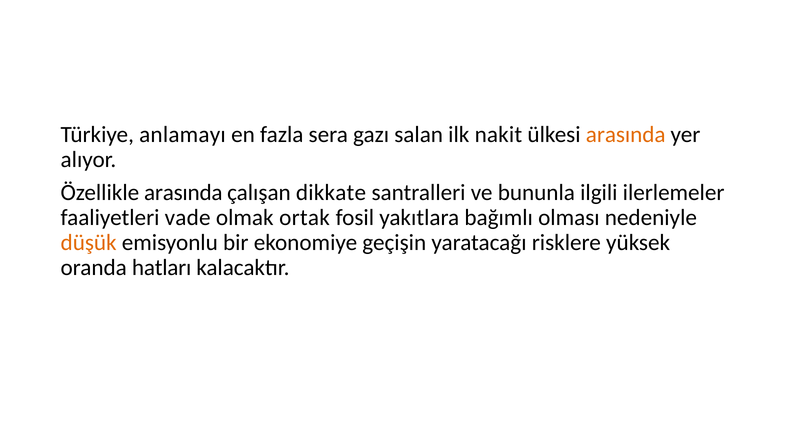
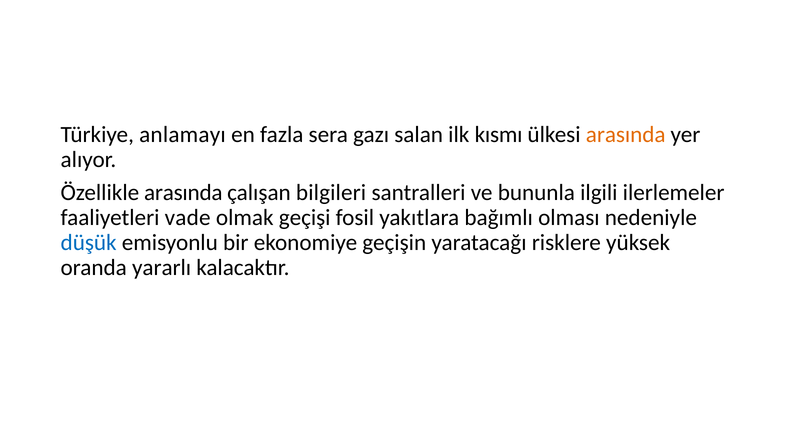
nakit: nakit -> kısmı (499, 134)
dikkate: dikkate -> bilgileri (331, 193)
ortak: ortak -> geçişi (305, 218)
düşük colour: orange -> blue (89, 243)
hatları: hatları -> yararlı (162, 268)
